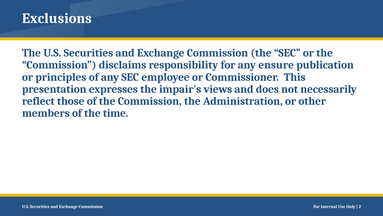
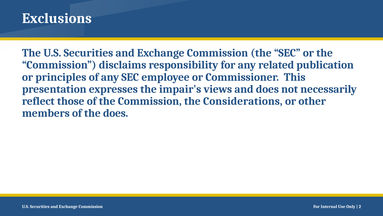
ensure: ensure -> related (276, 65)
Administration: Administration -> Considerations (243, 101)
the time: time -> does (116, 113)
